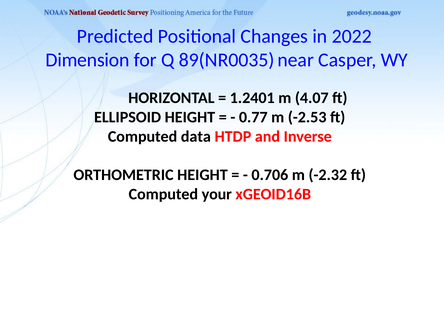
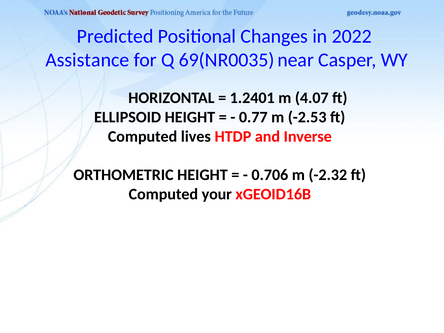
Dimension: Dimension -> Assistance (87, 60)
89(NR0035: 89(NR0035 -> 69(NR0035 (227, 60)
data: data -> lives (196, 136)
